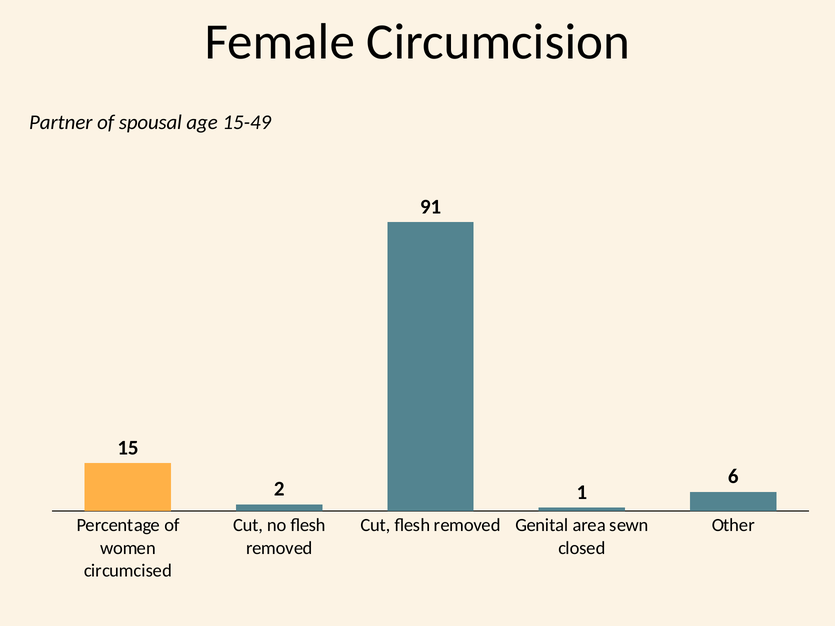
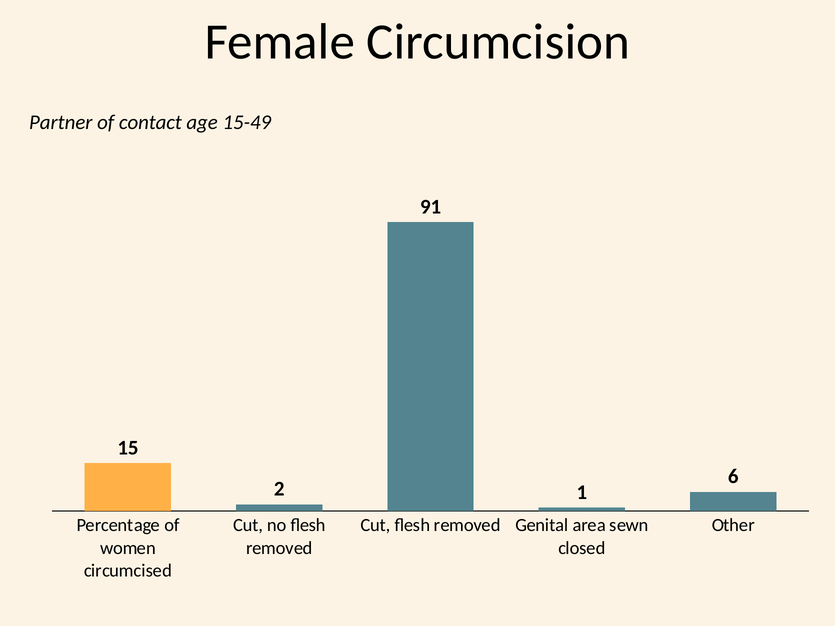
spousal: spousal -> contact (150, 122)
